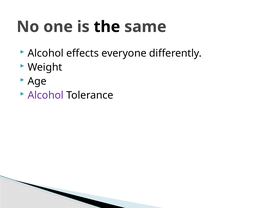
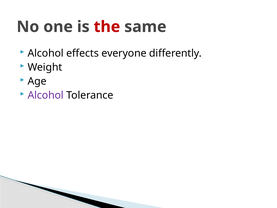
the colour: black -> red (107, 27)
